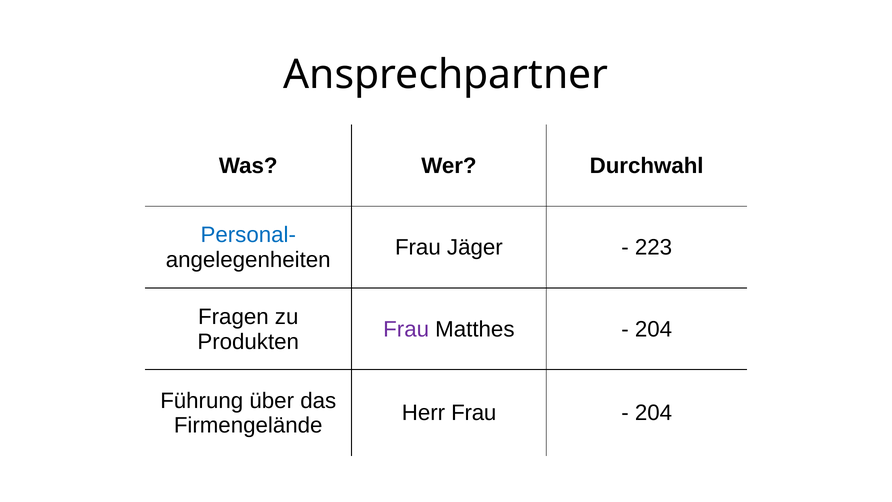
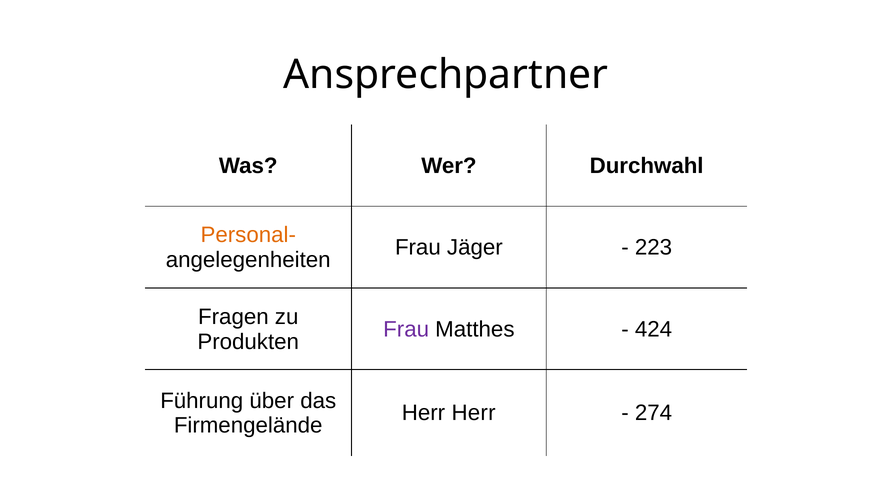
Personal- colour: blue -> orange (248, 235)
204: 204 -> 424 (653, 329)
Herr Frau: Frau -> Herr (474, 413)
204: 204 -> 274 (653, 413)
